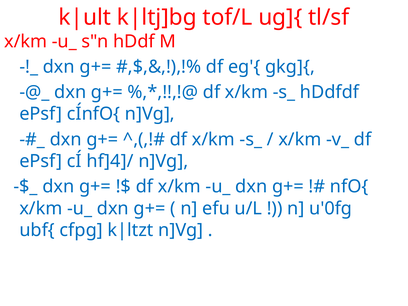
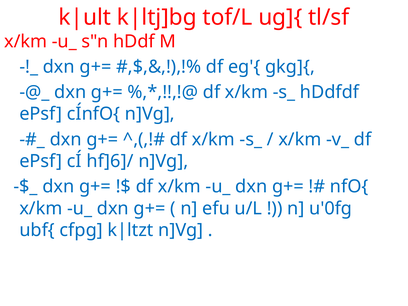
hf]4]/: hf]4]/ -> hf]6]/ (110, 161)
